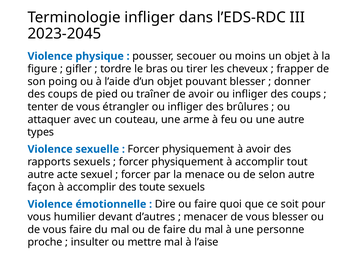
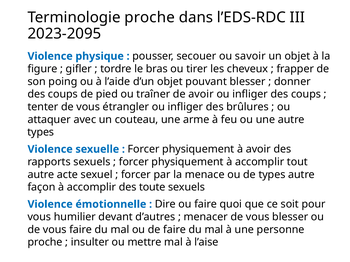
Terminologie infliger: infliger -> proche (150, 17)
2023-2045: 2023-2045 -> 2023-2095 (64, 34)
moins: moins -> savoir (250, 56)
de selon: selon -> types (272, 175)
